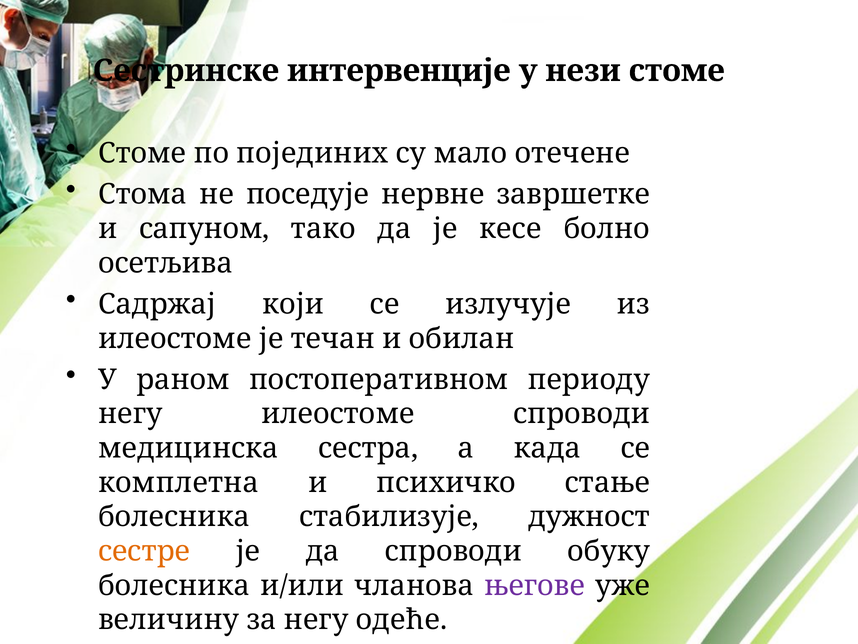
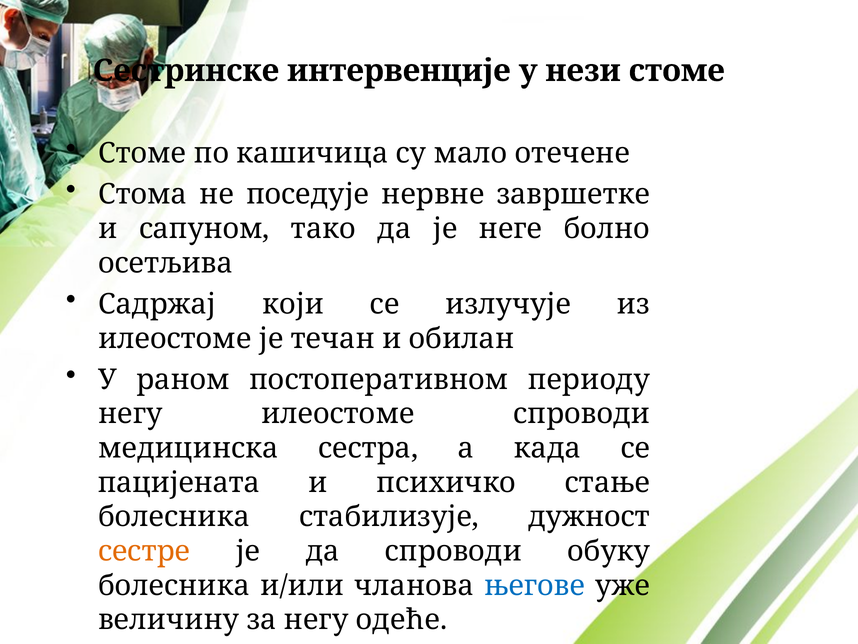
појединих: појединих -> кашичица (312, 153)
кесе: кесе -> неге (511, 229)
комплетна: комплетна -> пацијената (179, 482)
његове colour: purple -> blue (535, 585)
